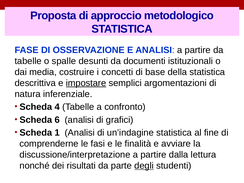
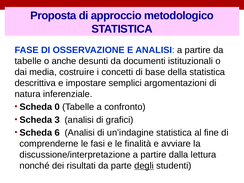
spalle: spalle -> anche (64, 61)
impostare underline: present -> none (86, 83)
4: 4 -> 0 (57, 107)
6: 6 -> 3 (57, 120)
1: 1 -> 6 (57, 133)
